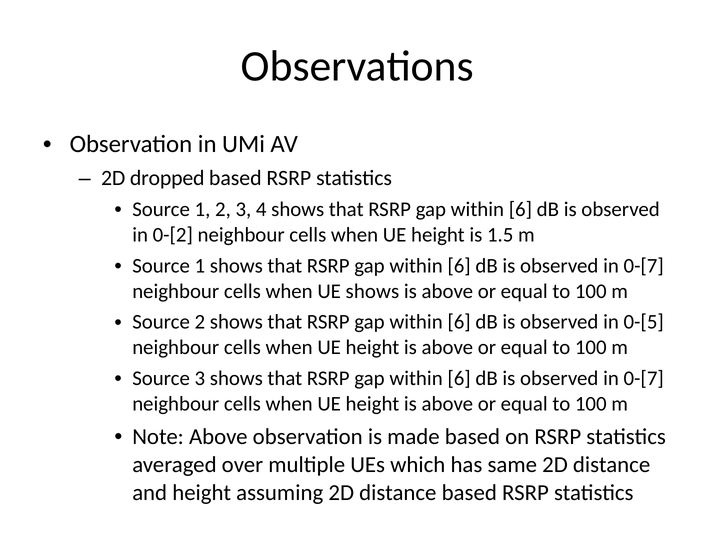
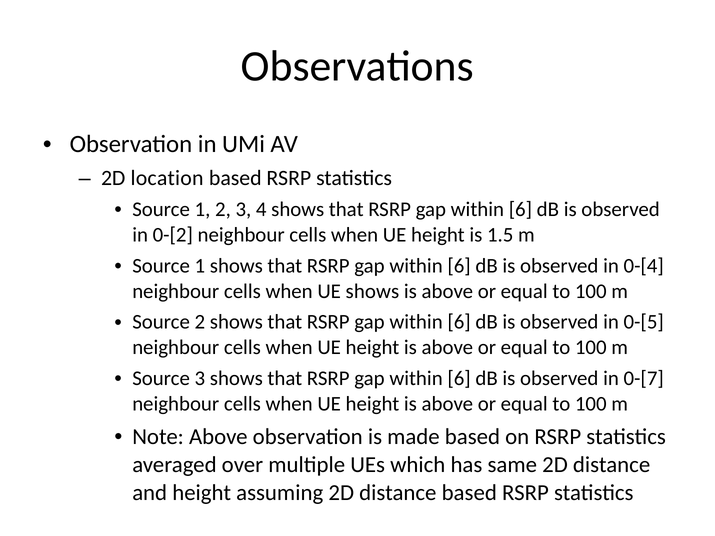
dropped: dropped -> location (167, 178)
0-[7: 0-[7 -> 0-[4 (644, 266)
